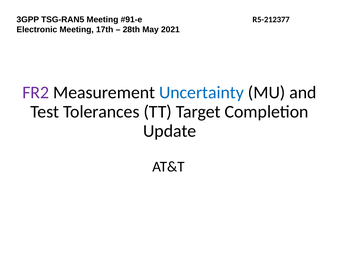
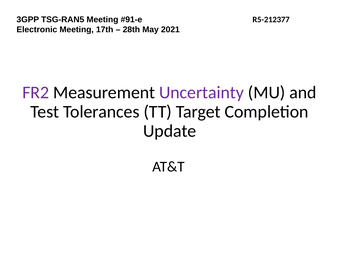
Uncertainty colour: blue -> purple (201, 92)
